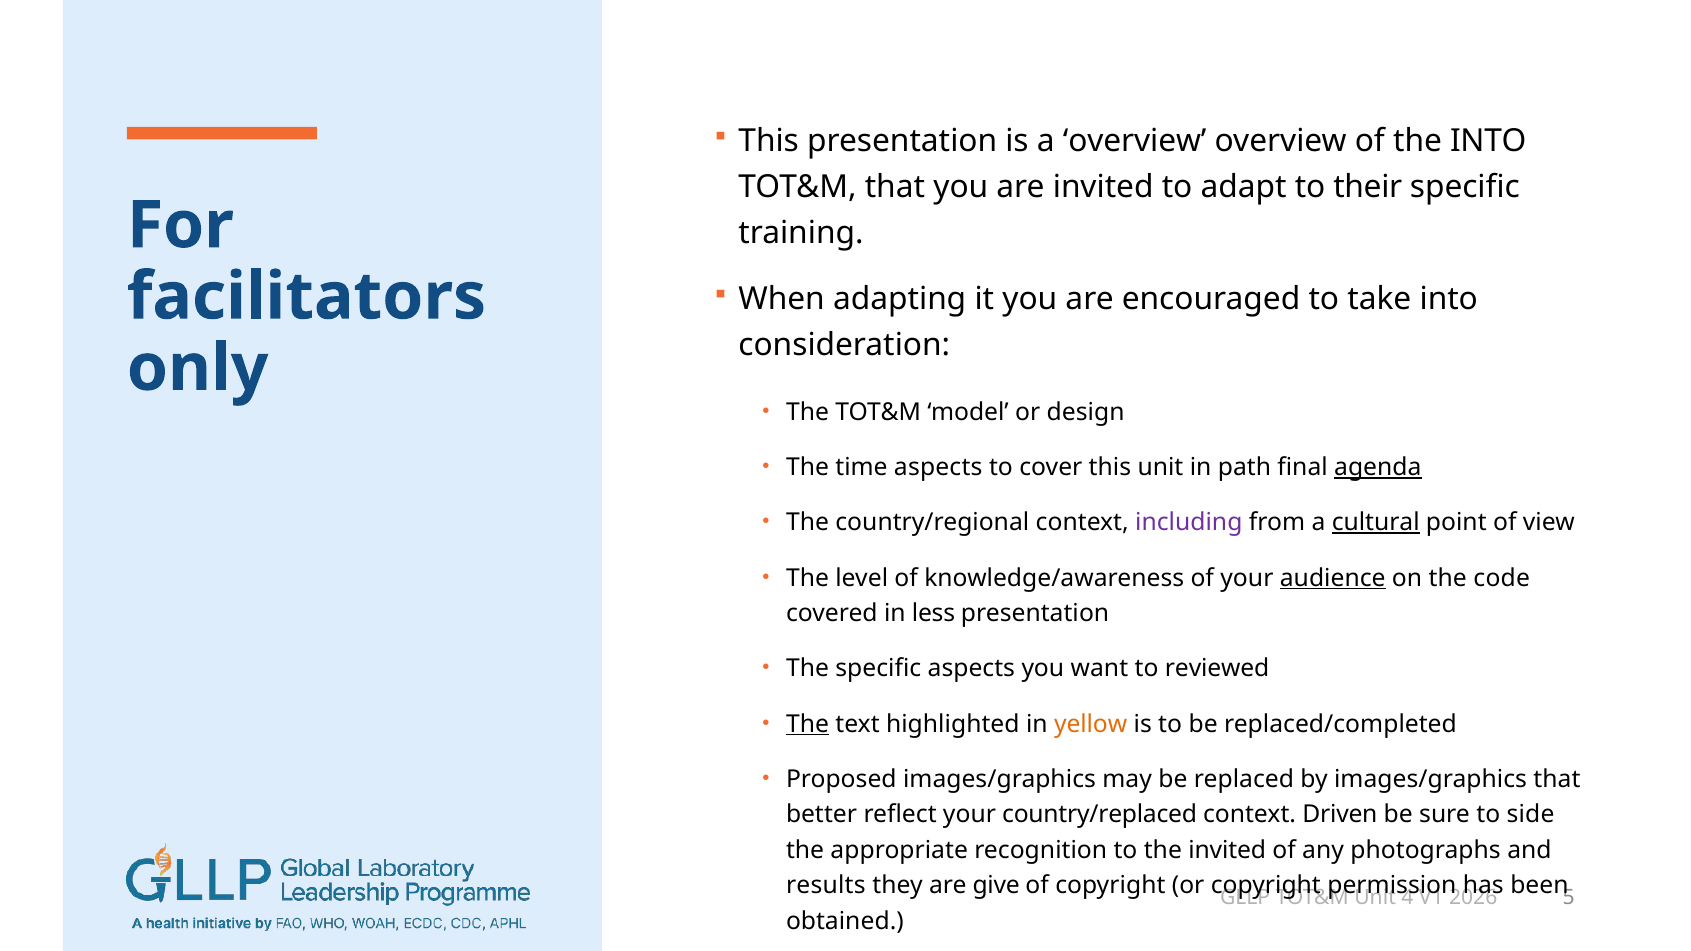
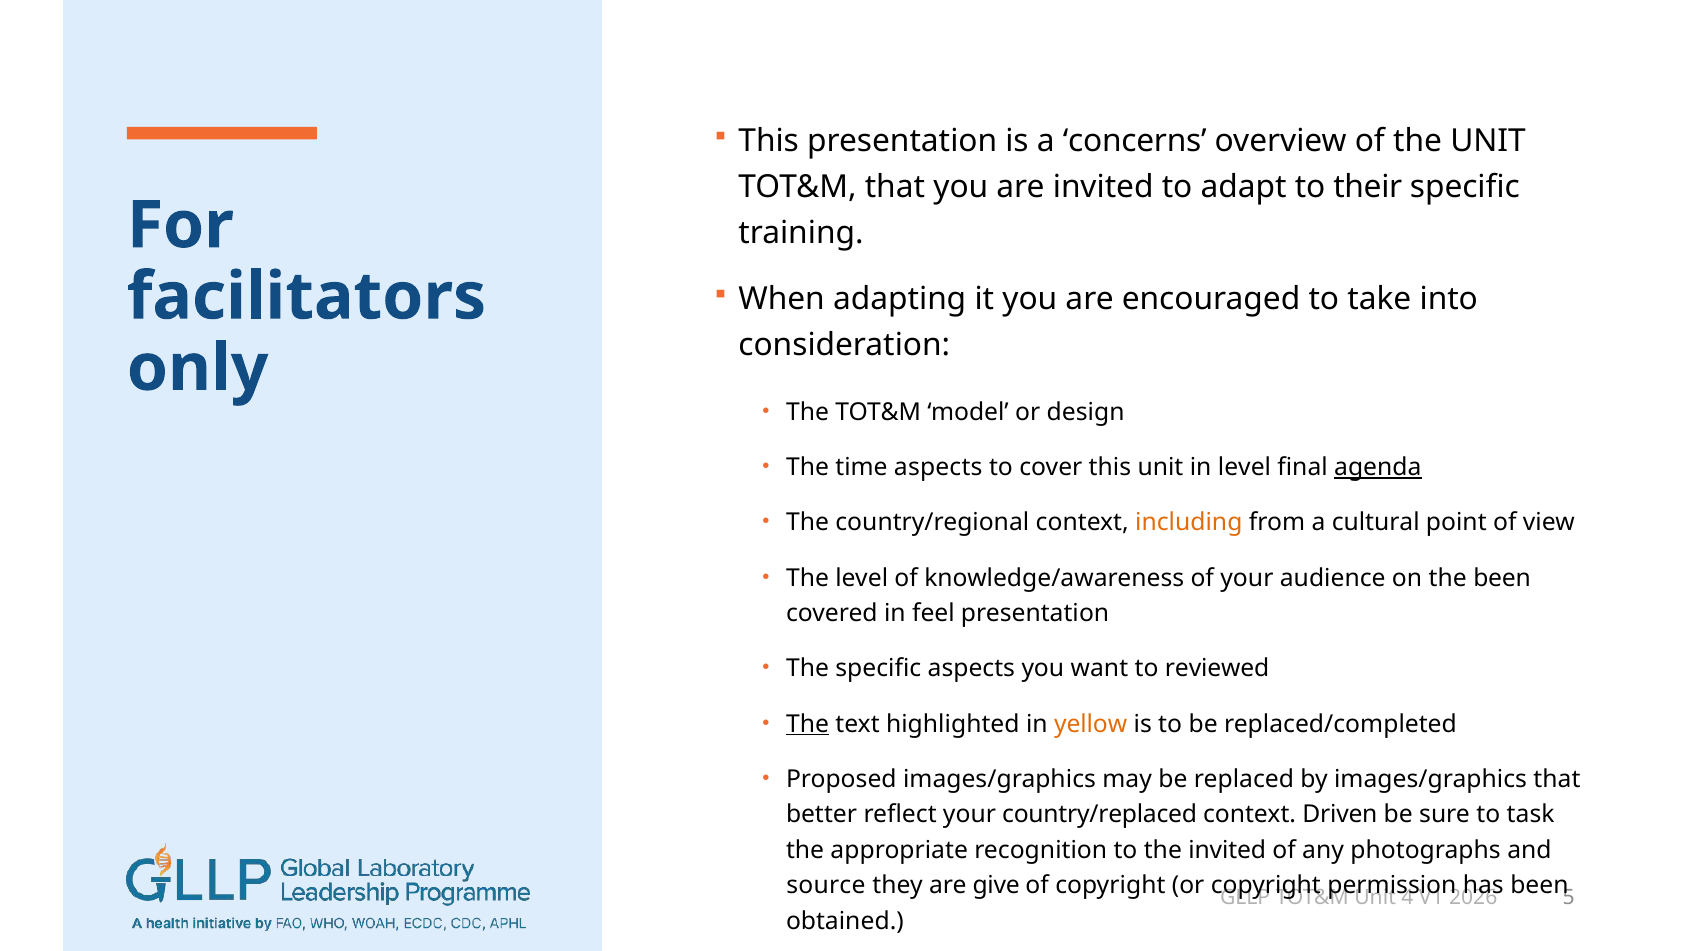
a overview: overview -> concerns (1135, 141)
the INTO: INTO -> UNIT (1488, 141)
in path: path -> level (1245, 467)
including colour: purple -> orange (1189, 523)
cultural underline: present -> none (1376, 523)
audience underline: present -> none (1333, 578)
the code: code -> been (1502, 578)
less: less -> feel (933, 613)
side: side -> task (1531, 815)
results: results -> source (826, 886)
